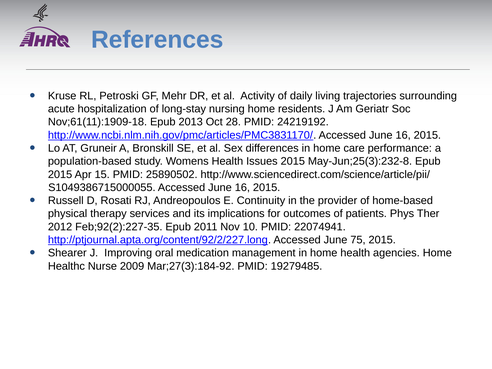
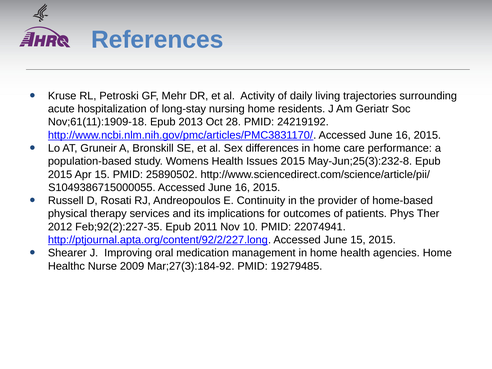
June 75: 75 -> 15 (358, 240)
